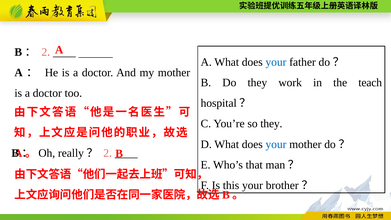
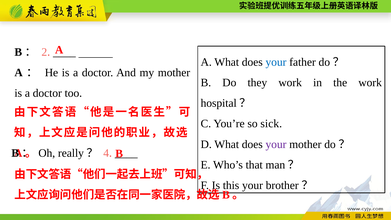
the teach: teach -> work (370, 83)
so they: they -> sick (271, 124)
your colour: blue -> purple (276, 144)
2: 2 -> 4 (106, 153)
